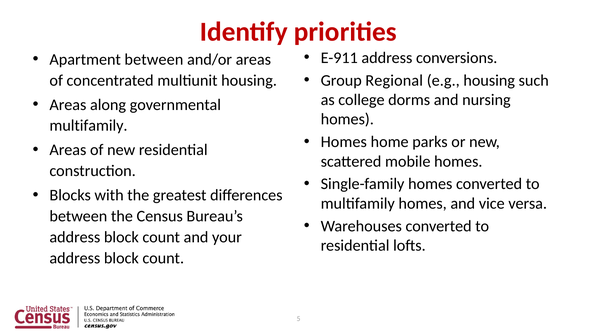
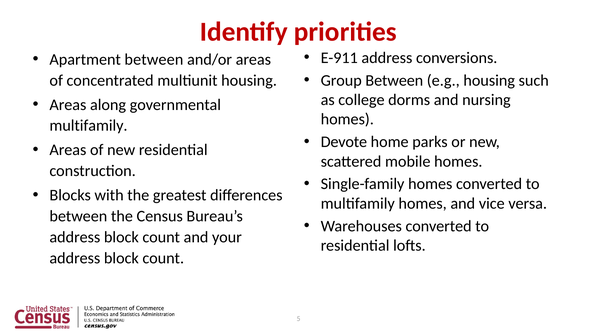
Group Regional: Regional -> Between (394, 80)
Homes: Homes -> Devote (344, 142)
